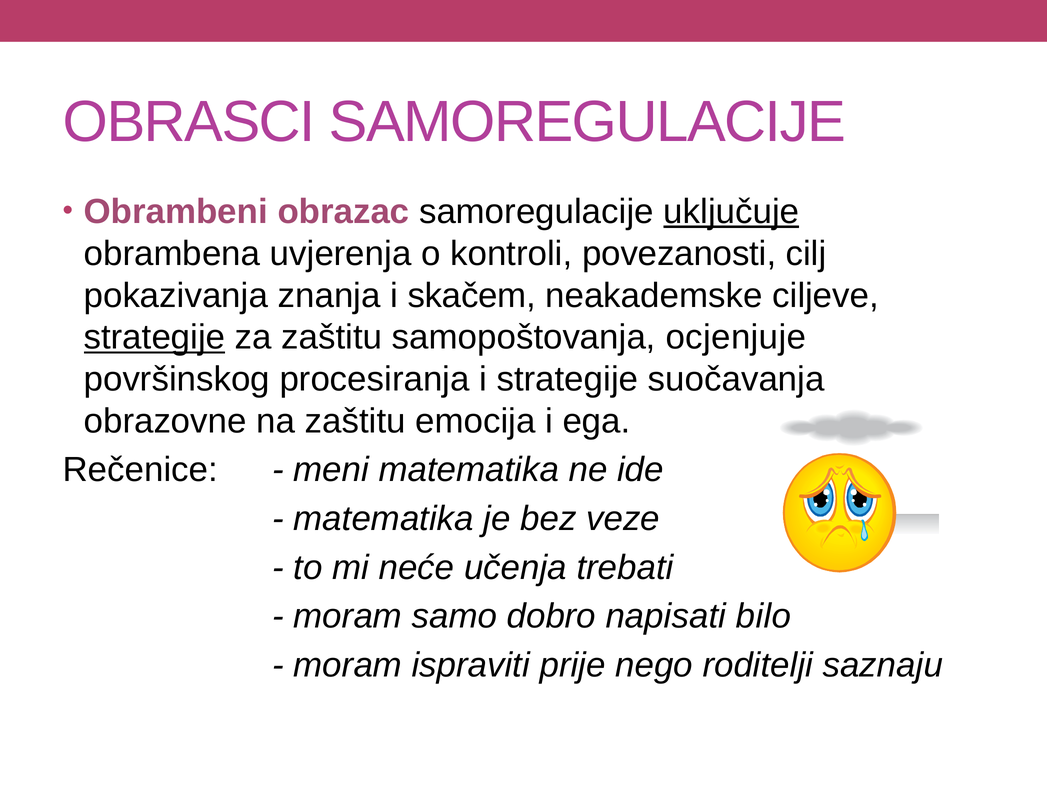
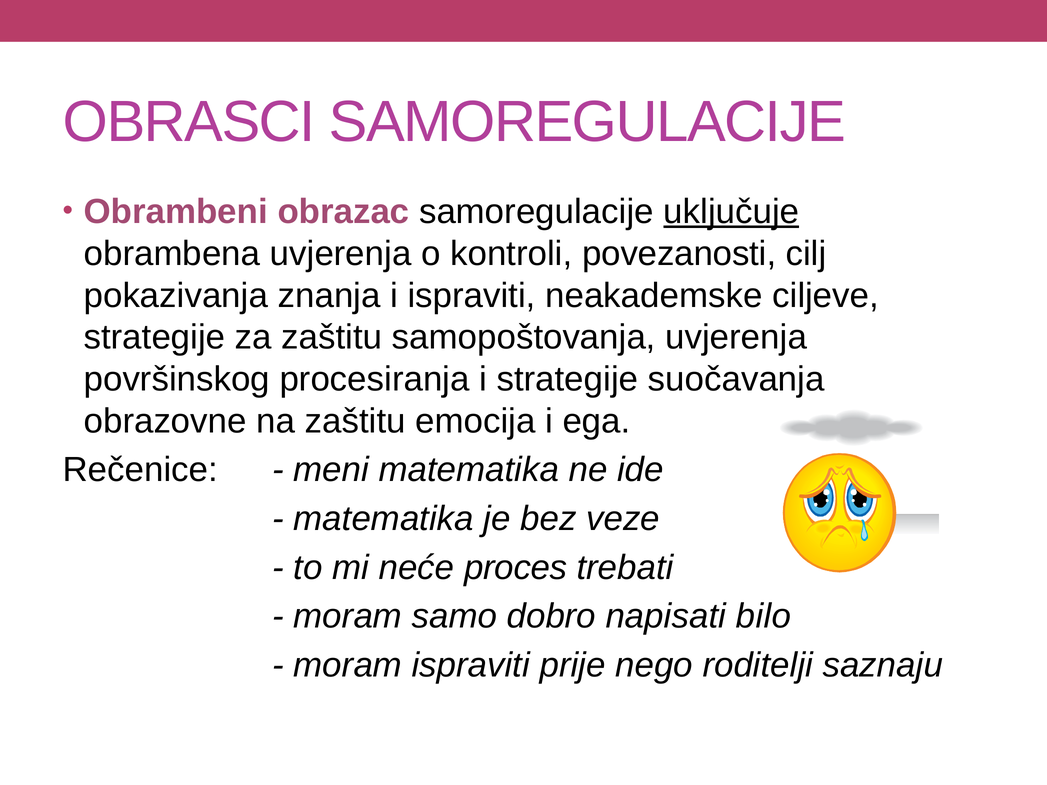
i skačem: skačem -> ispraviti (472, 296)
strategije underline: present -> none (154, 337)
samopoštovanja ocjenjuje: ocjenjuje -> uvjerenja (736, 337)
učenja: učenja -> proces (516, 568)
